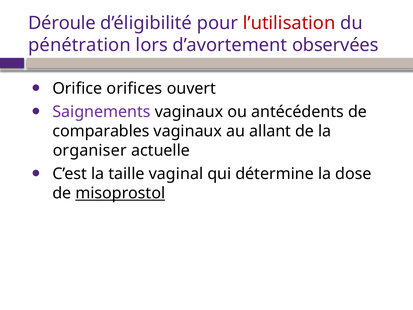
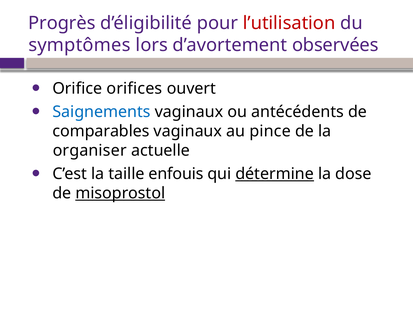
Déroule: Déroule -> Progrès (62, 23)
pénétration: pénétration -> symptômes (79, 45)
Saignements colour: purple -> blue (102, 112)
allant: allant -> pince (270, 131)
vaginal: vaginal -> enfouis (176, 174)
détermine underline: none -> present (275, 174)
